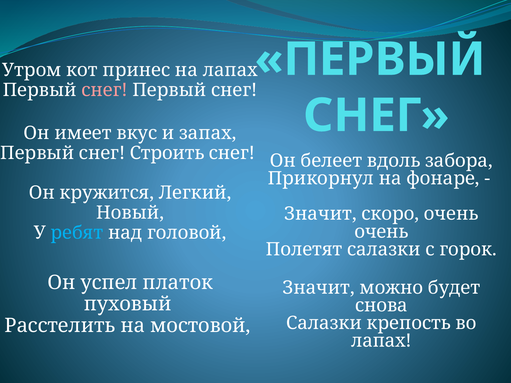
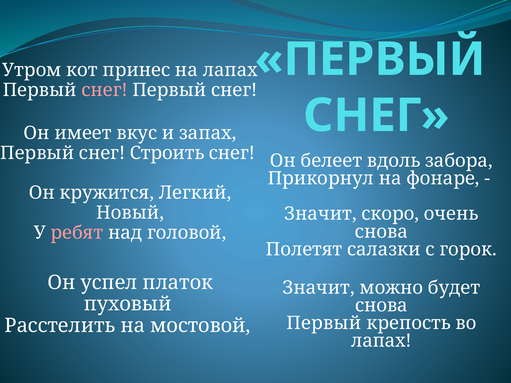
очень: очень -> снова (381, 232)
ребят colour: light blue -> pink (77, 233)
Салазки: Салазки -> Первый (324, 323)
